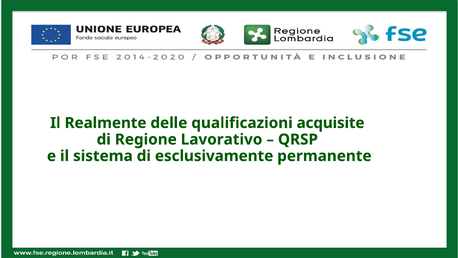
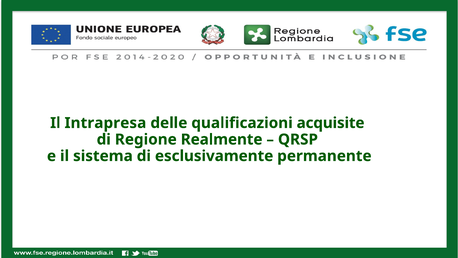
Realmente: Realmente -> Intrapresa (105, 123)
Lavorativo: Lavorativo -> Realmente (222, 139)
